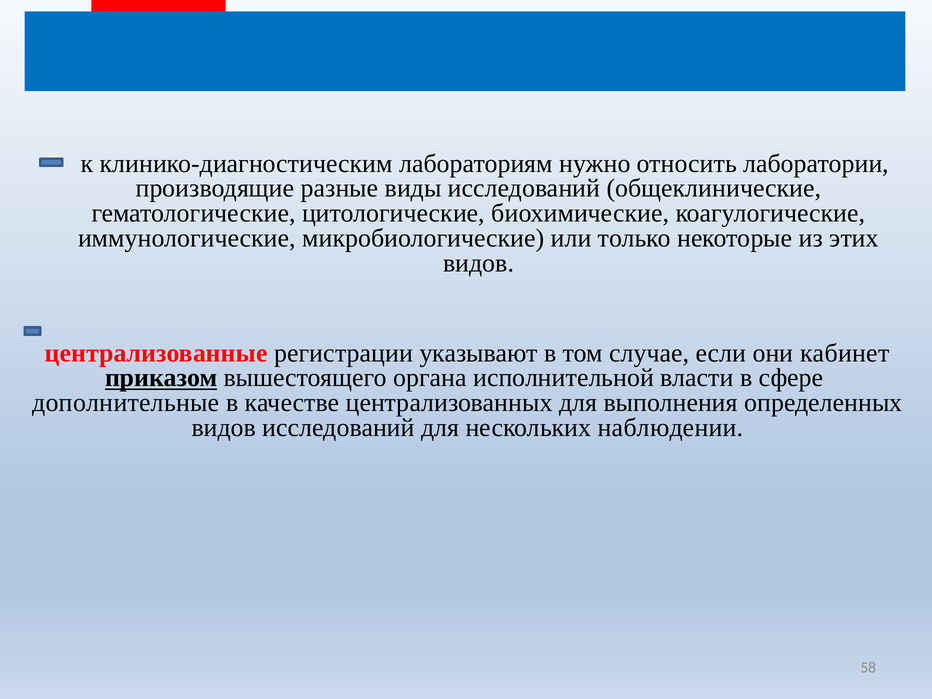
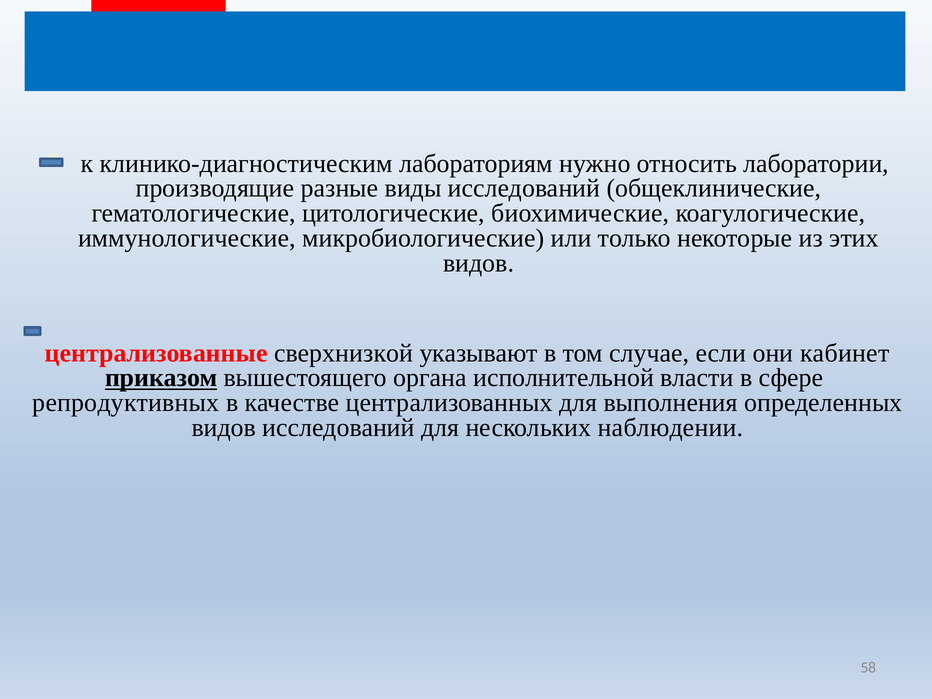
регистрации: регистрации -> сверхнизкой (344, 353)
дополнительные: дополнительные -> репродуктивных (126, 403)
